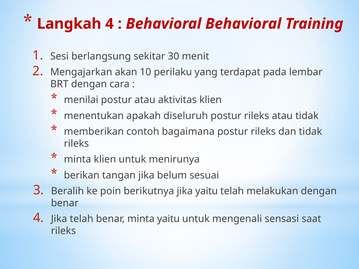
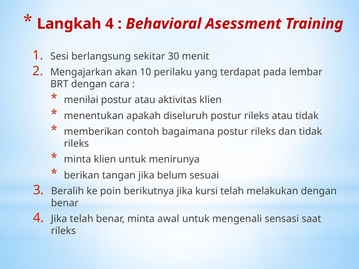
Behavioral Behavioral: Behavioral -> Asessment (243, 24)
jika yaitu: yaitu -> kursi (207, 191)
minta yaitu: yaitu -> awal (168, 219)
